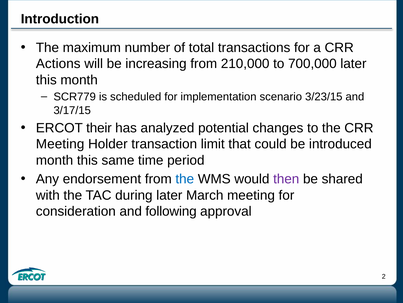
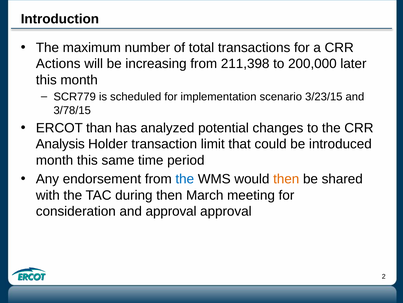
210,000: 210,000 -> 211,398 (245, 64)
700,000: 700,000 -> 200,000 (312, 64)
3/17/15: 3/17/15 -> 3/78/15 (72, 110)
their: their -> than (99, 128)
Meeting: Meeting -> Analysis (60, 144)
then colour: purple -> orange (286, 179)
during later: later -> then (169, 195)
and following: following -> approval (171, 211)
